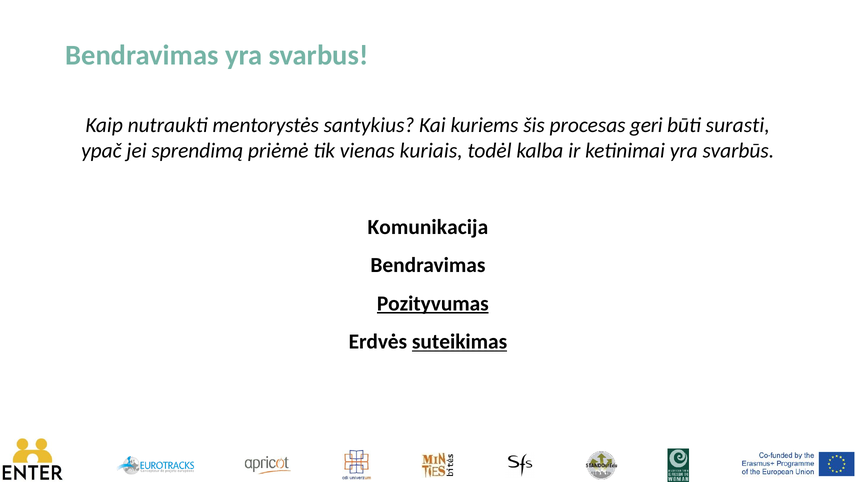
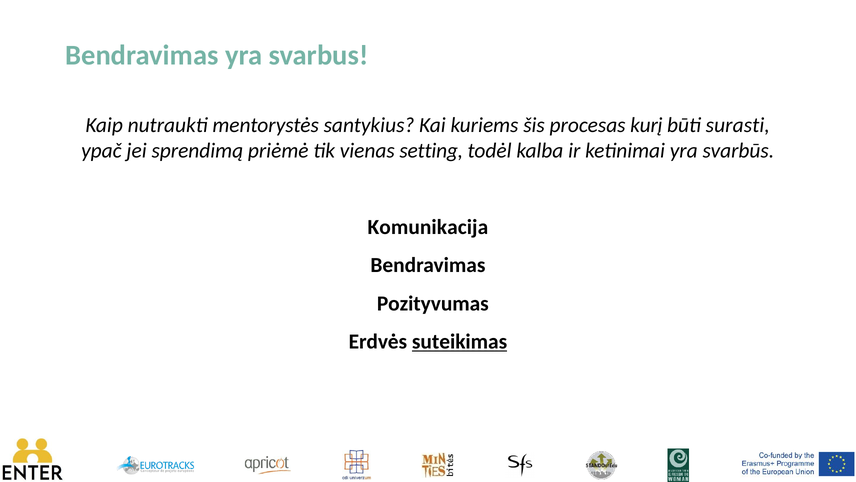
geri: geri -> kurį (646, 125)
kuriais: kuriais -> setting (431, 151)
Pozityvumas underline: present -> none (433, 303)
